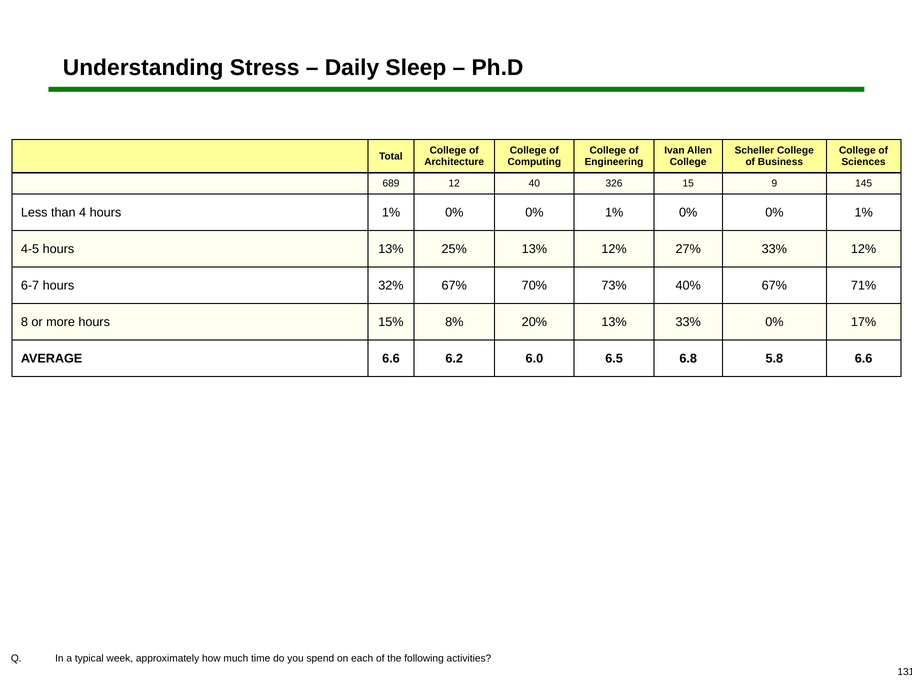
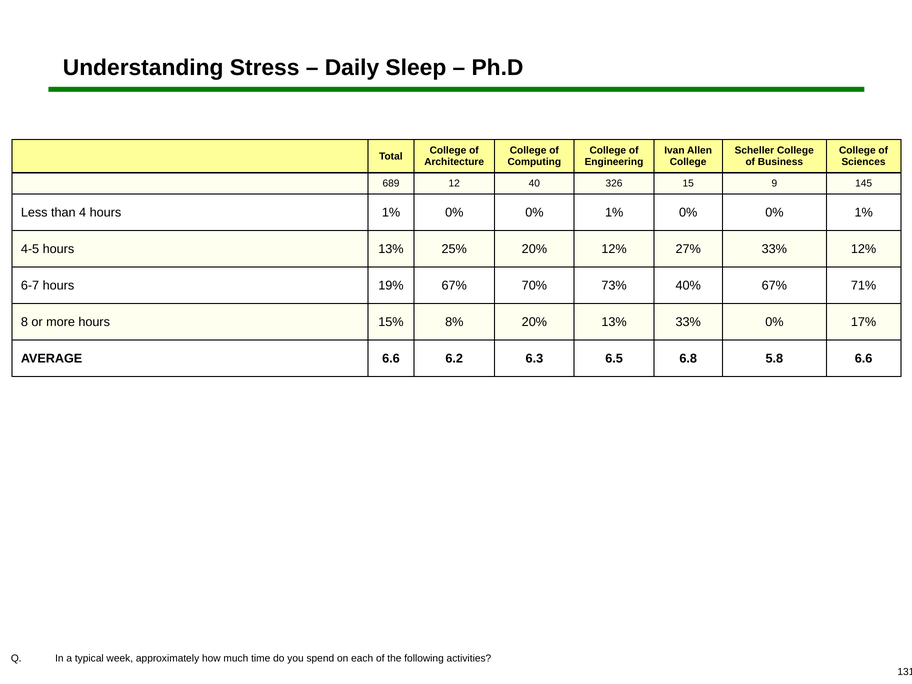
25% 13%: 13% -> 20% (534, 249)
32%: 32% -> 19% (391, 285)
6.0: 6.0 -> 6.3 (534, 358)
